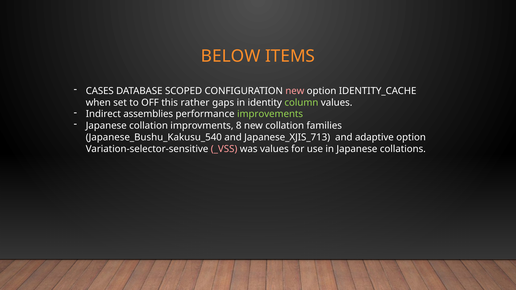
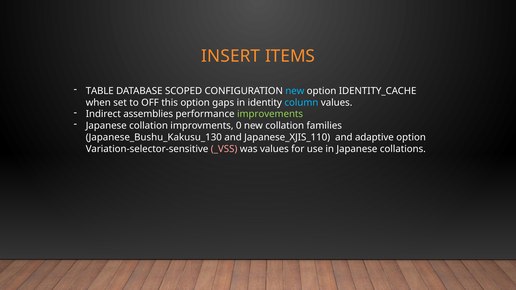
BELOW: BELOW -> INSERT (231, 56)
CASES: CASES -> TABLE (100, 91)
new colour: pink -> light blue (295, 91)
this rather: rather -> option (195, 103)
column colour: light green -> light blue (301, 103)
8: 8 -> 0 (239, 126)
Japanese_Bushu_Kakusu_540: Japanese_Bushu_Kakusu_540 -> Japanese_Bushu_Kakusu_130 (154, 137)
Japanese_XJIS_713: Japanese_XJIS_713 -> Japanese_XJIS_110 (287, 137)
